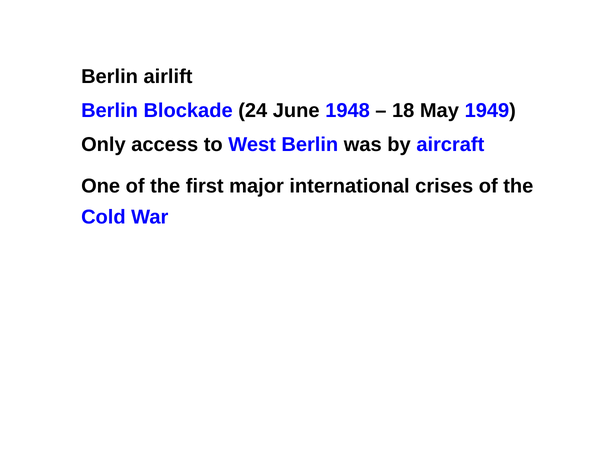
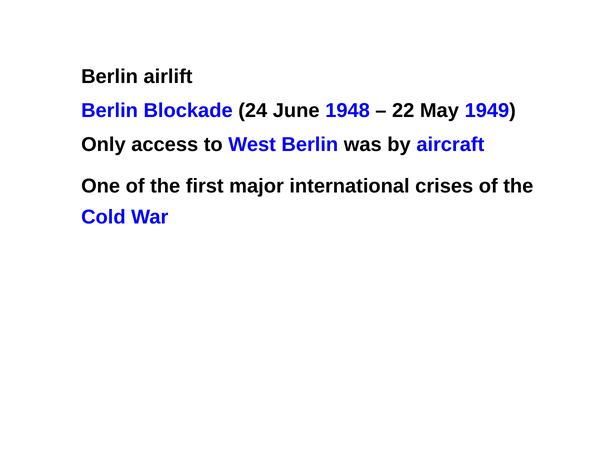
18: 18 -> 22 (403, 111)
